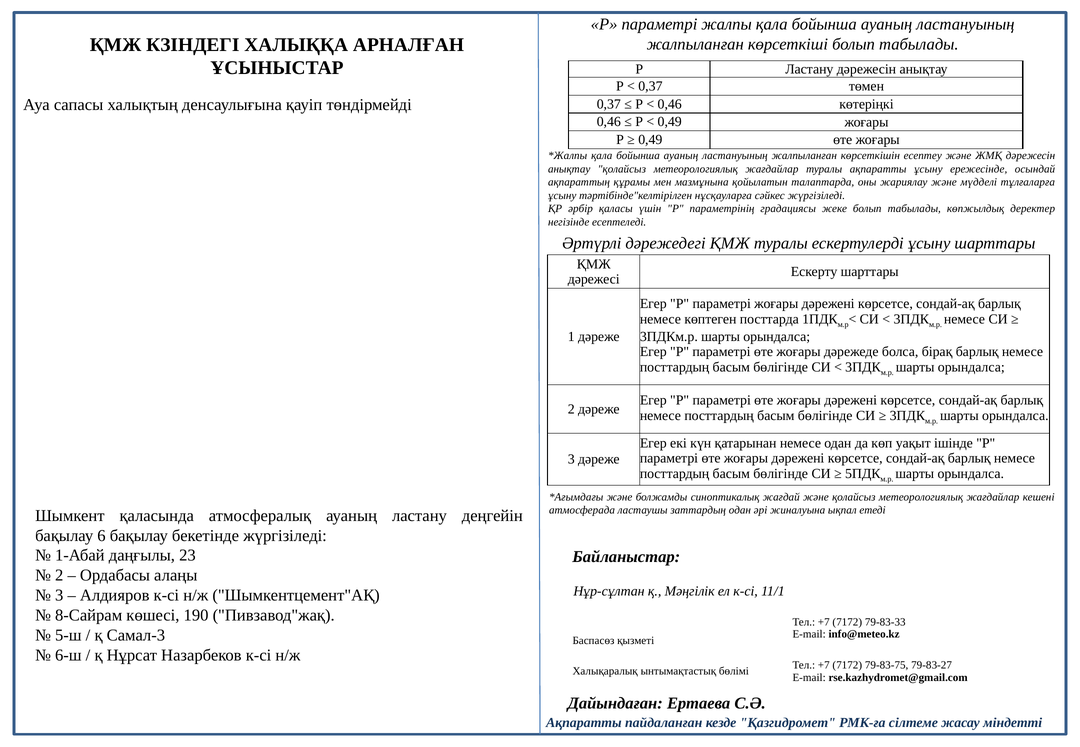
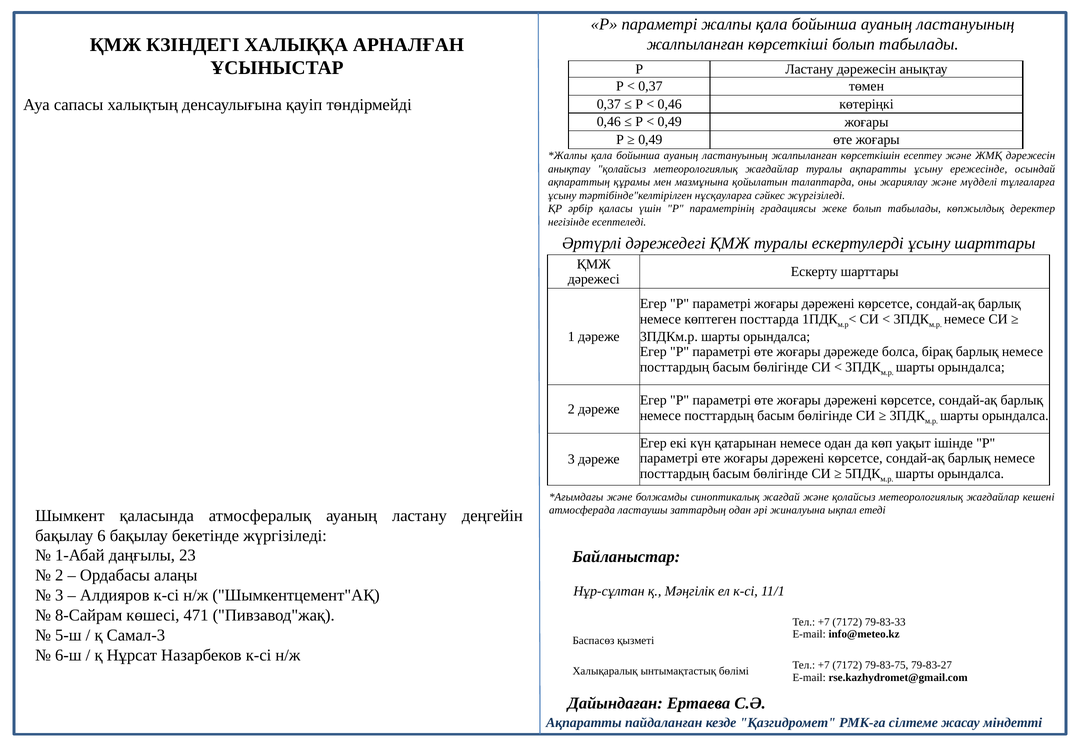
190: 190 -> 471 (196, 616)
